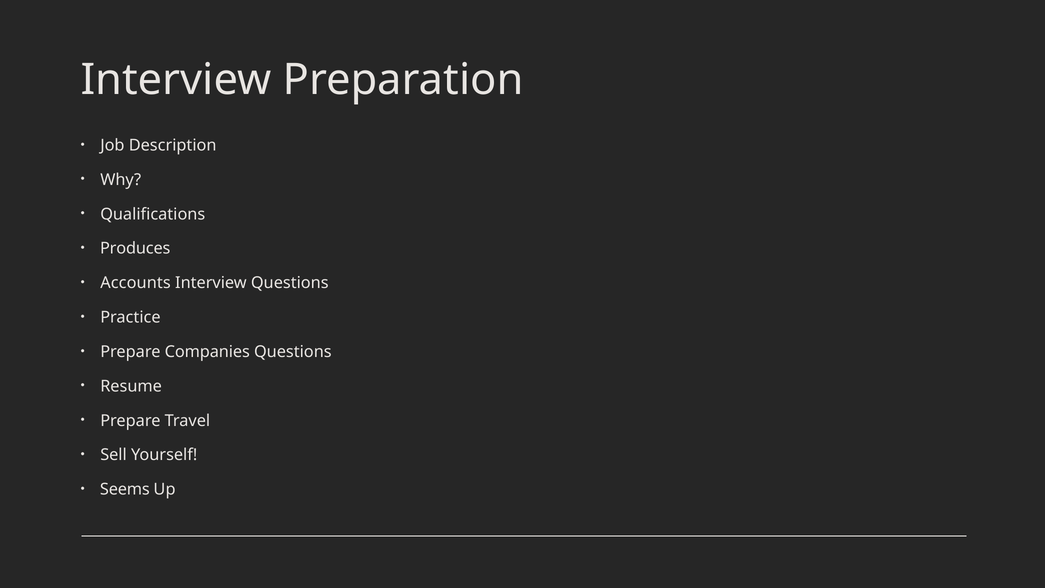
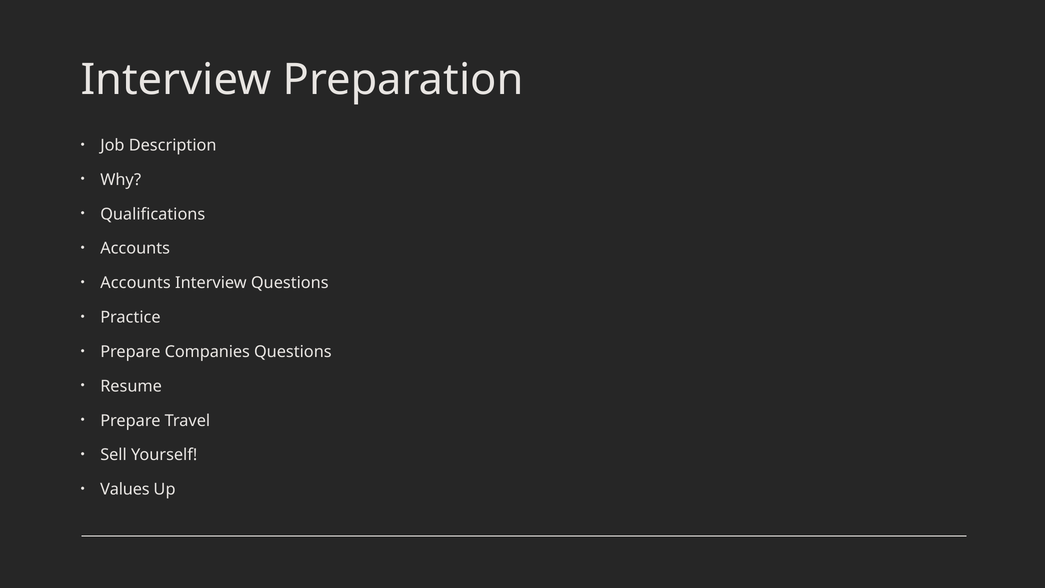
Produces: Produces -> Accounts (135, 248)
Seems: Seems -> Values (125, 489)
